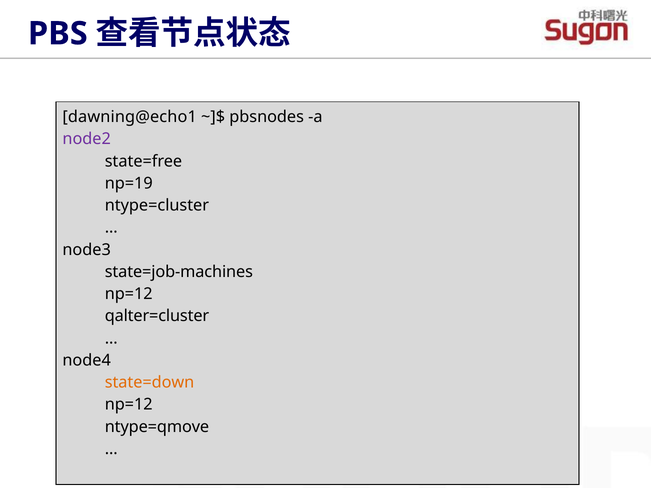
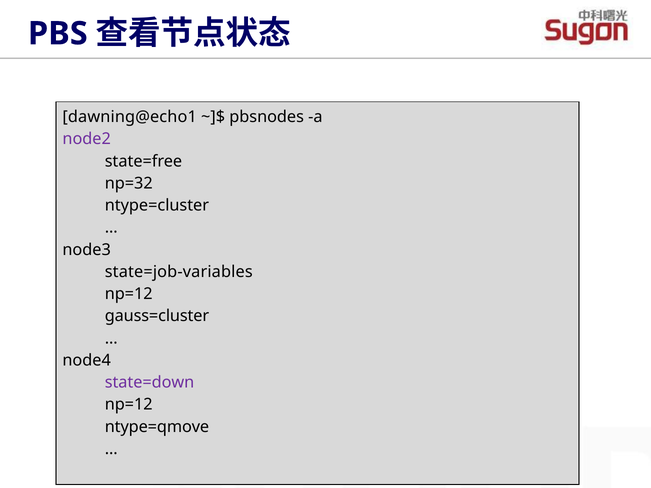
np=19: np=19 -> np=32 (129, 183)
state=job-machines: state=job-machines -> state=job-variables (179, 272)
qalter=cluster: qalter=cluster -> gauss=cluster (157, 316)
state=down colour: orange -> purple (150, 383)
